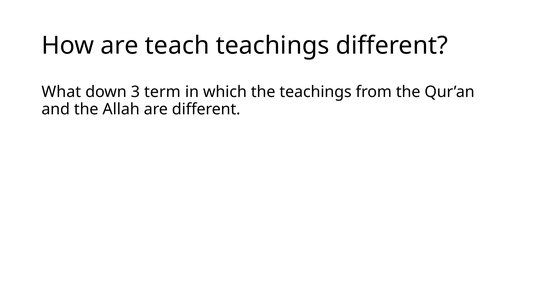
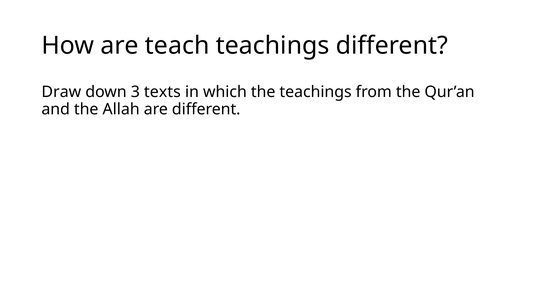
What: What -> Draw (61, 92)
term: term -> texts (162, 92)
